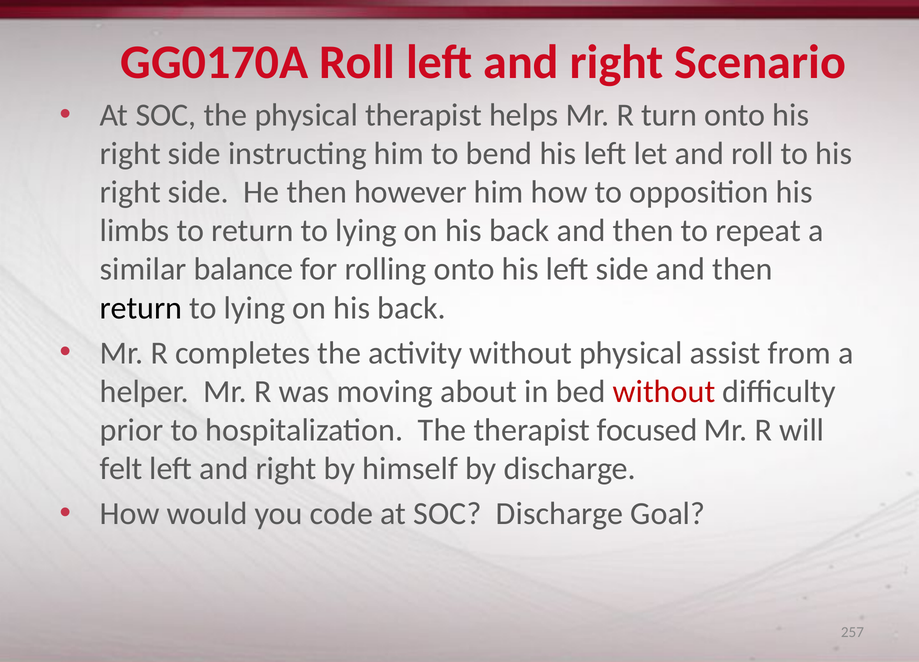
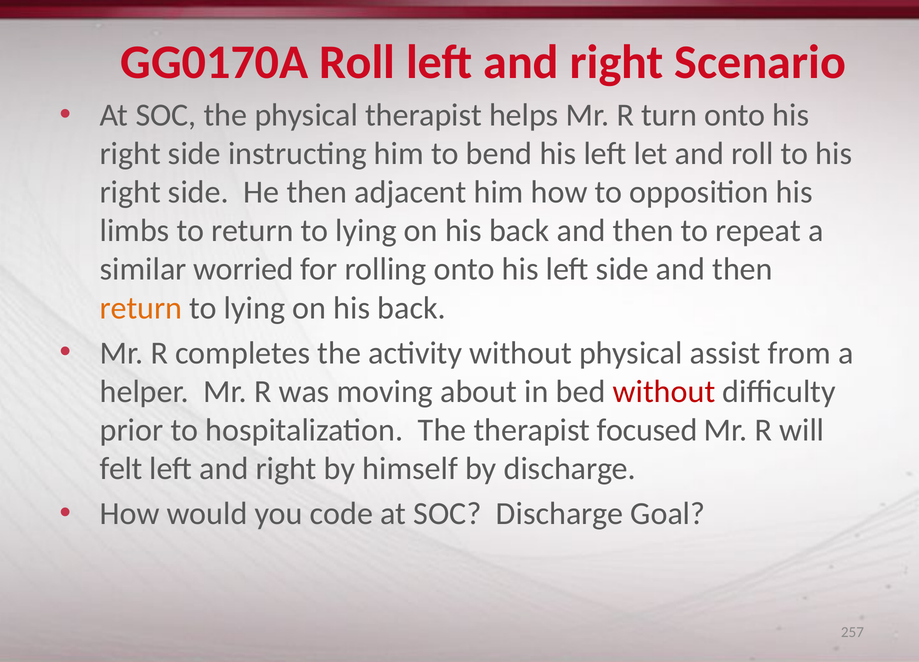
however: however -> adjacent (410, 192)
balance: balance -> worried (244, 269)
return colour: black -> orange (141, 308)
